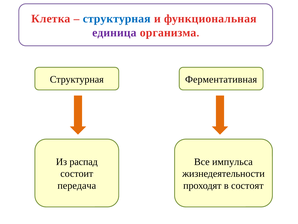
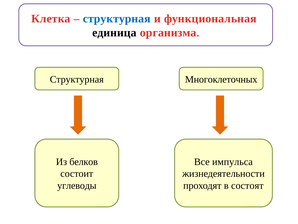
единица colour: purple -> black (114, 32)
Ферментативная: Ферментативная -> Многоклеточных (221, 79)
распад: распад -> белков (84, 161)
передача: передача -> углеводы (77, 185)
